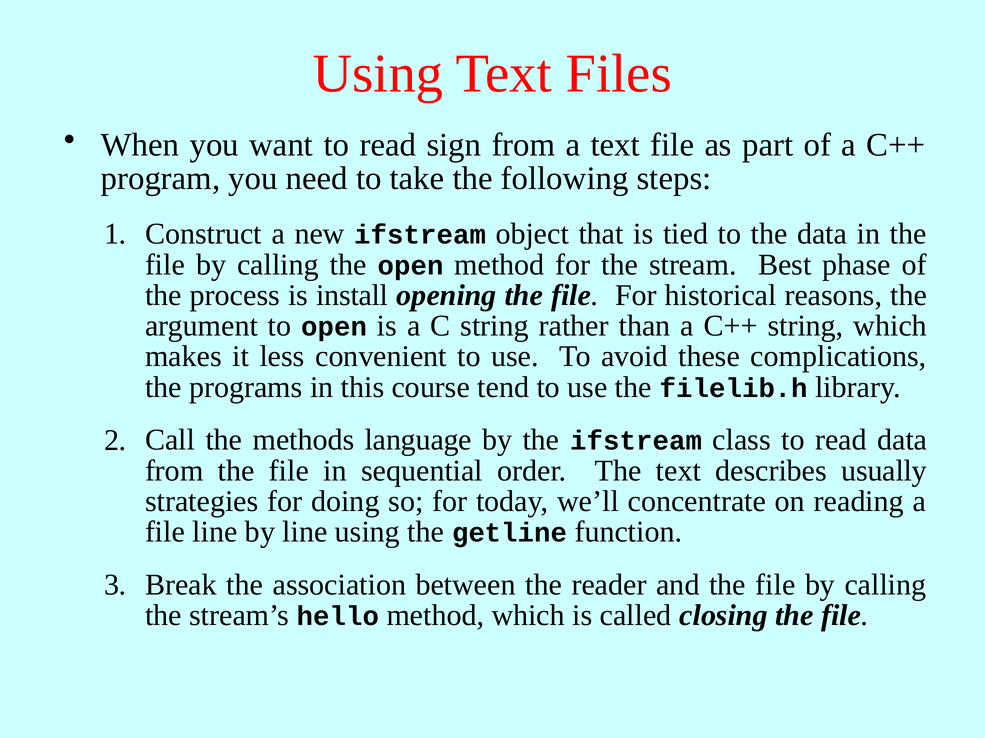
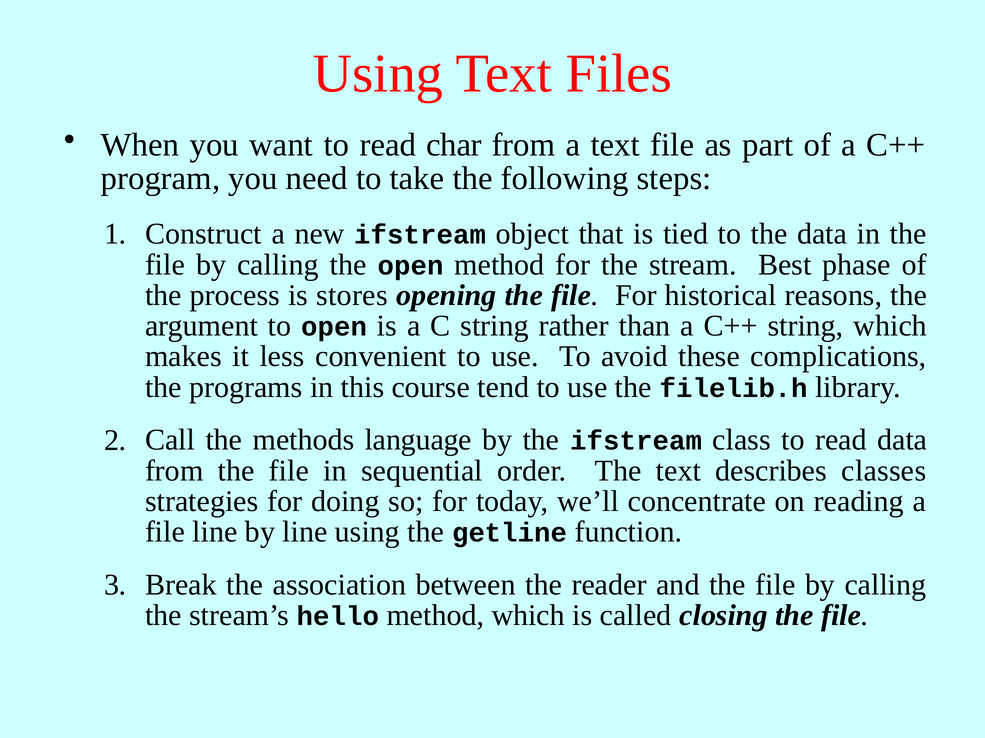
sign: sign -> char (454, 145)
install: install -> stores (352, 296)
usually: usually -> classes (884, 471)
